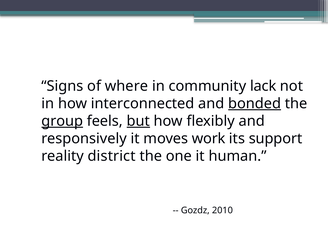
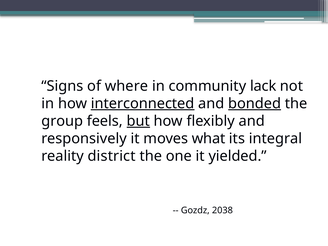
interconnected underline: none -> present (143, 104)
group underline: present -> none (62, 121)
work: work -> what (209, 139)
support: support -> integral (275, 139)
human: human -> yielded (238, 156)
2010: 2010 -> 2038 (222, 210)
